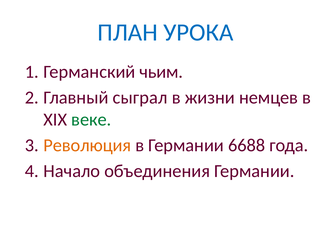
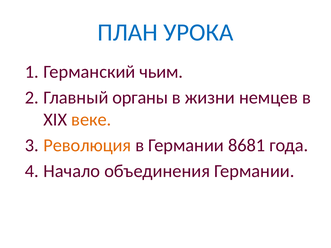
сыграл: сыграл -> органы (140, 98)
веке colour: green -> orange (91, 120)
6688: 6688 -> 8681 (247, 145)
